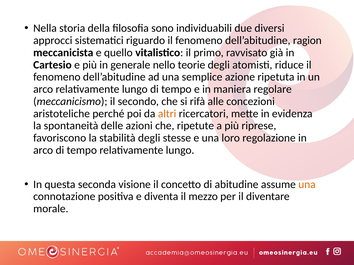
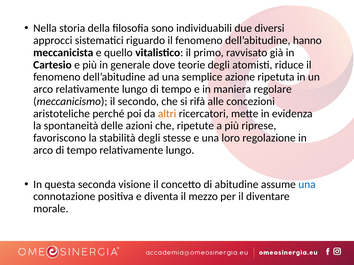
ragion: ragion -> hanno (307, 41)
nello: nello -> dove (164, 65)
una colour: orange -> blue (307, 185)
